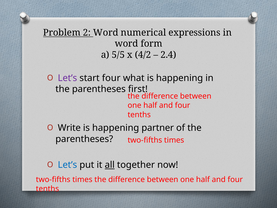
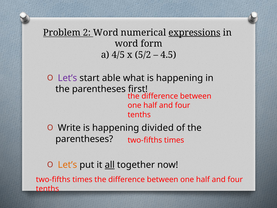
expressions underline: none -> present (195, 33)
5/5: 5/5 -> 4/5 (118, 55)
4/2: 4/2 -> 5/2 (143, 55)
2.4: 2.4 -> 4.5 (168, 55)
start four: four -> able (111, 78)
partner: partner -> divided (158, 128)
Let’s colour: blue -> orange (67, 165)
